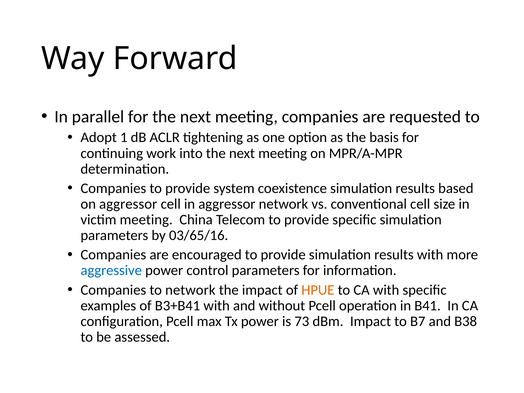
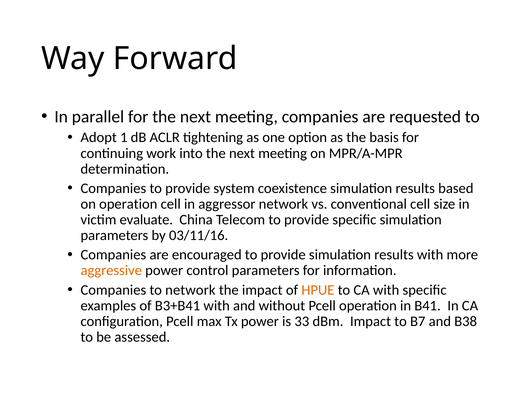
on aggressor: aggressor -> operation (128, 204)
victim meeting: meeting -> evaluate (146, 220)
03/65/16: 03/65/16 -> 03/11/16 (199, 235)
aggressive colour: blue -> orange (111, 271)
73: 73 -> 33 (302, 321)
